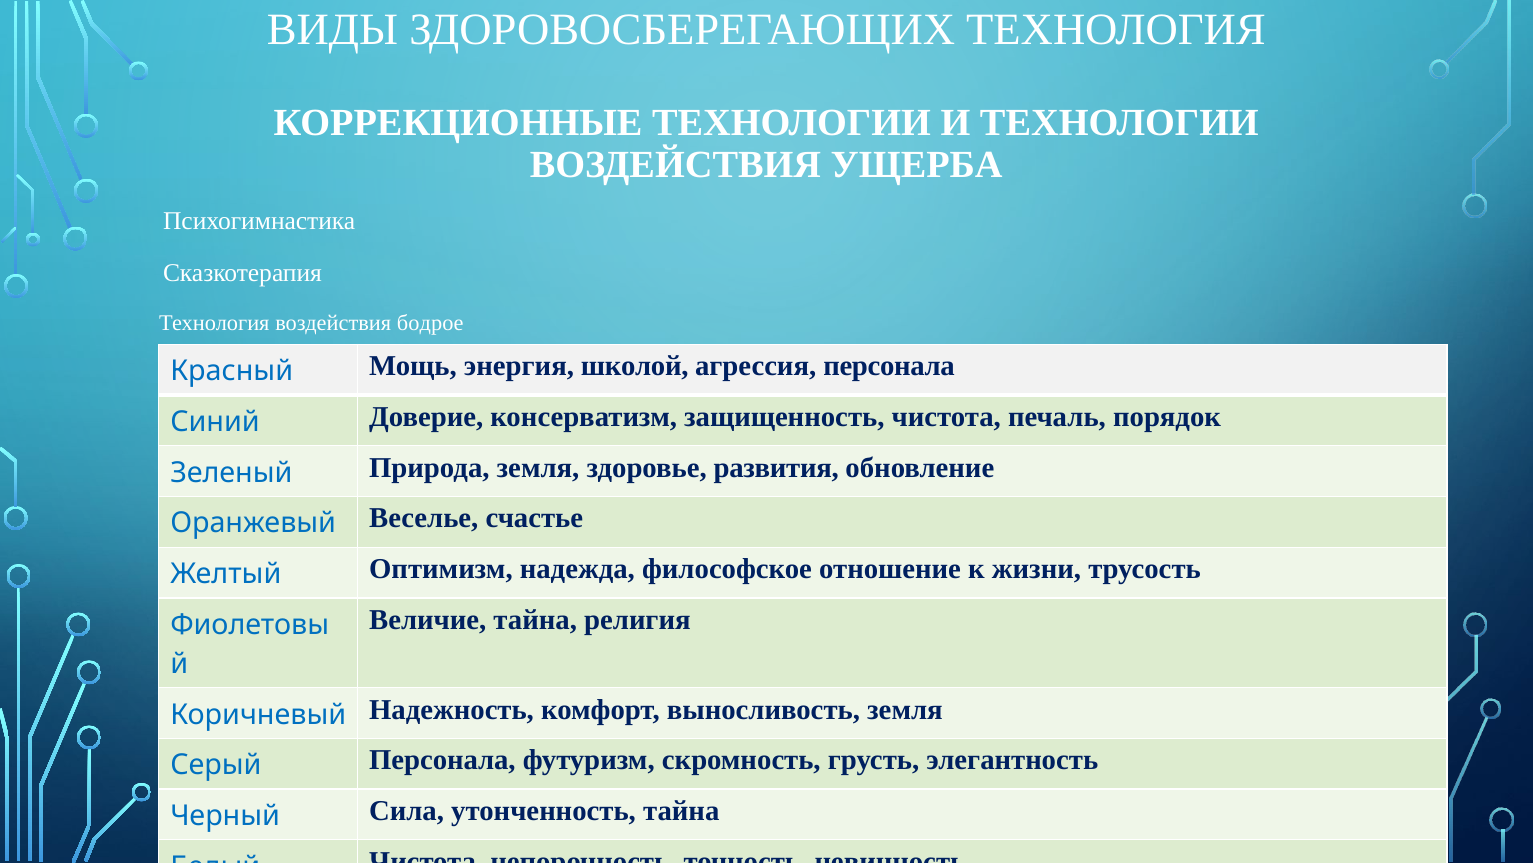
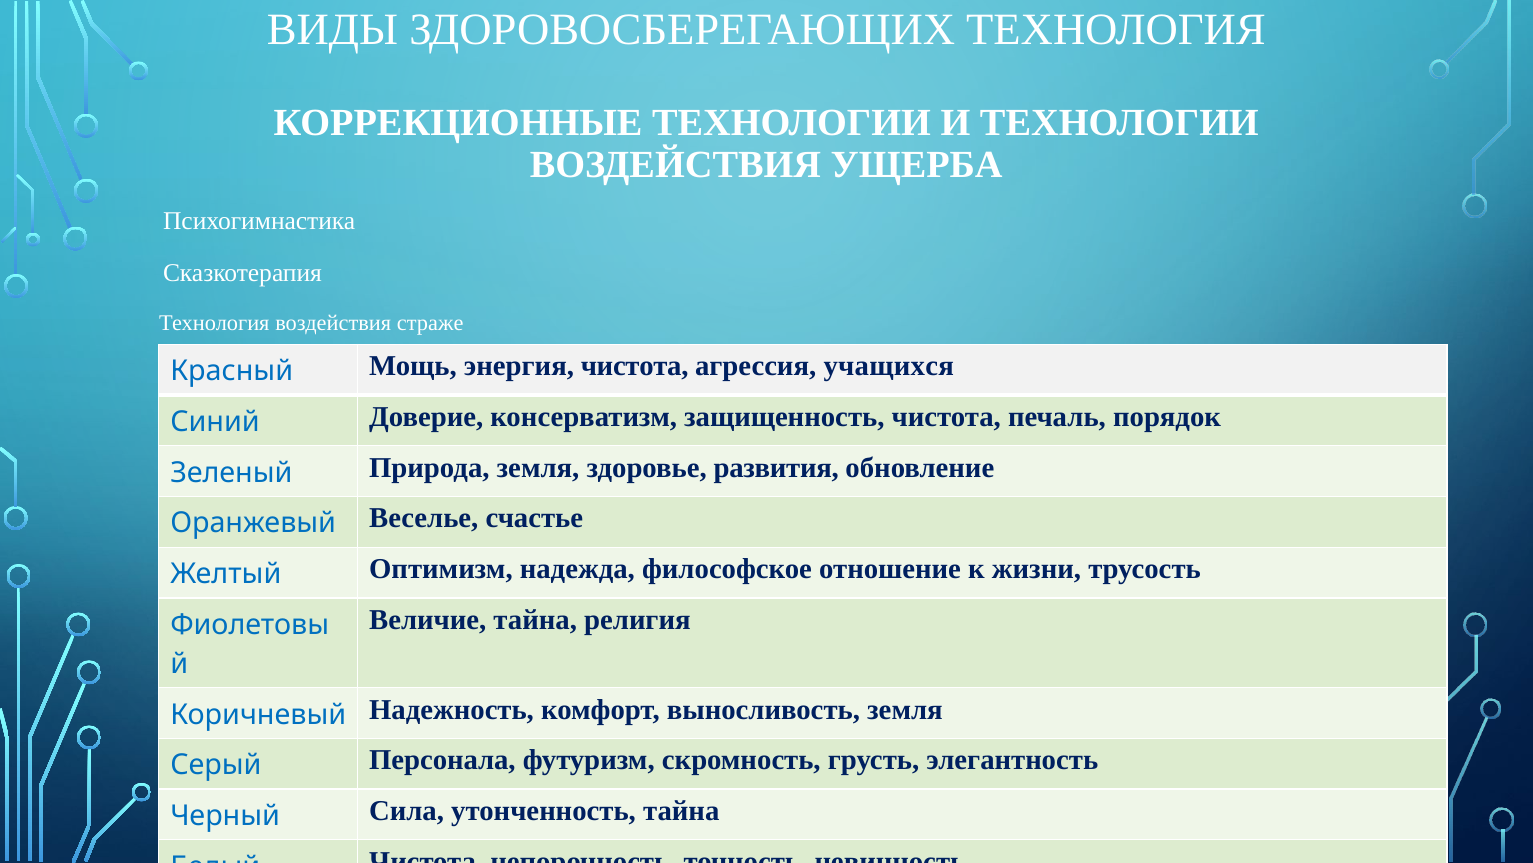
бодрое: бодрое -> страже (430, 323)
энергия школой: школой -> чистота (635, 366)
агрессия персонала: персонала -> учащихся (889, 366)
